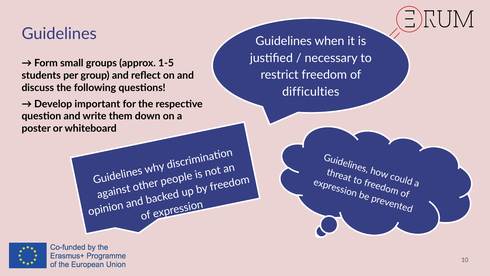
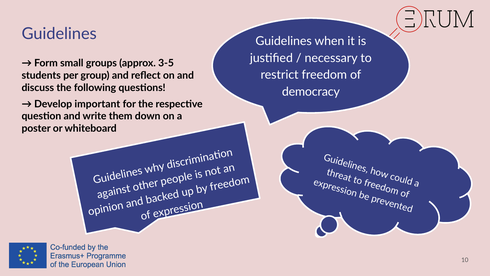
1-5: 1-5 -> 3-5 (166, 63)
difficulties: difficulties -> democracy (311, 92)
